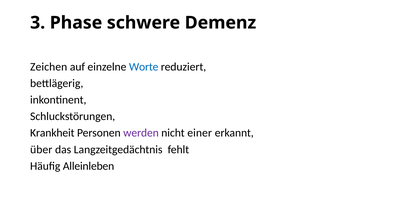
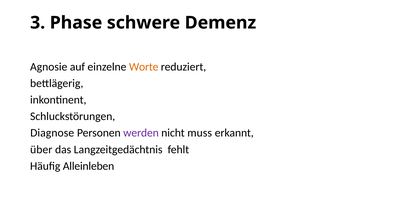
Zeichen: Zeichen -> Agnosie (49, 67)
Worte colour: blue -> orange (144, 67)
Krankheit: Krankheit -> Diagnose (52, 133)
einer: einer -> muss (200, 133)
